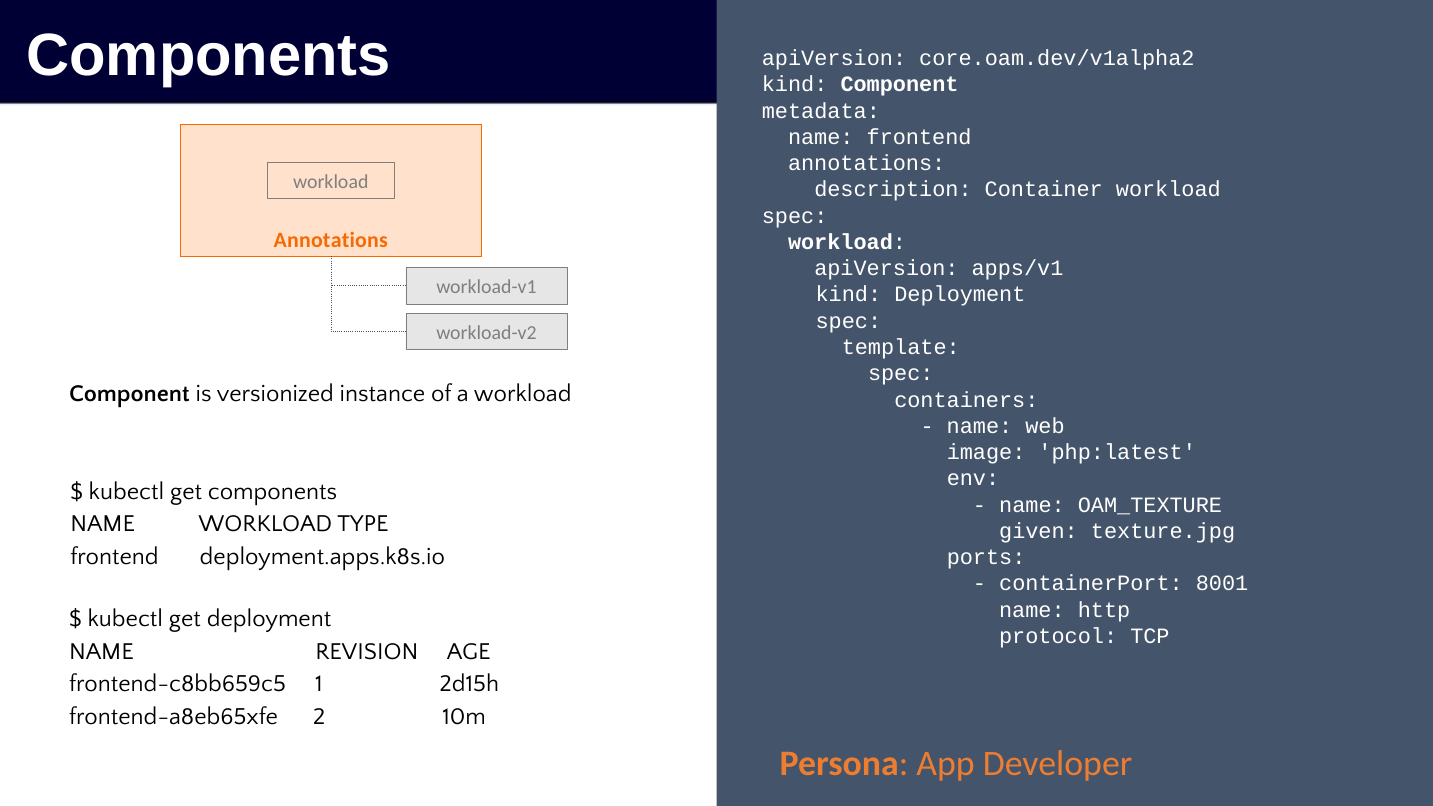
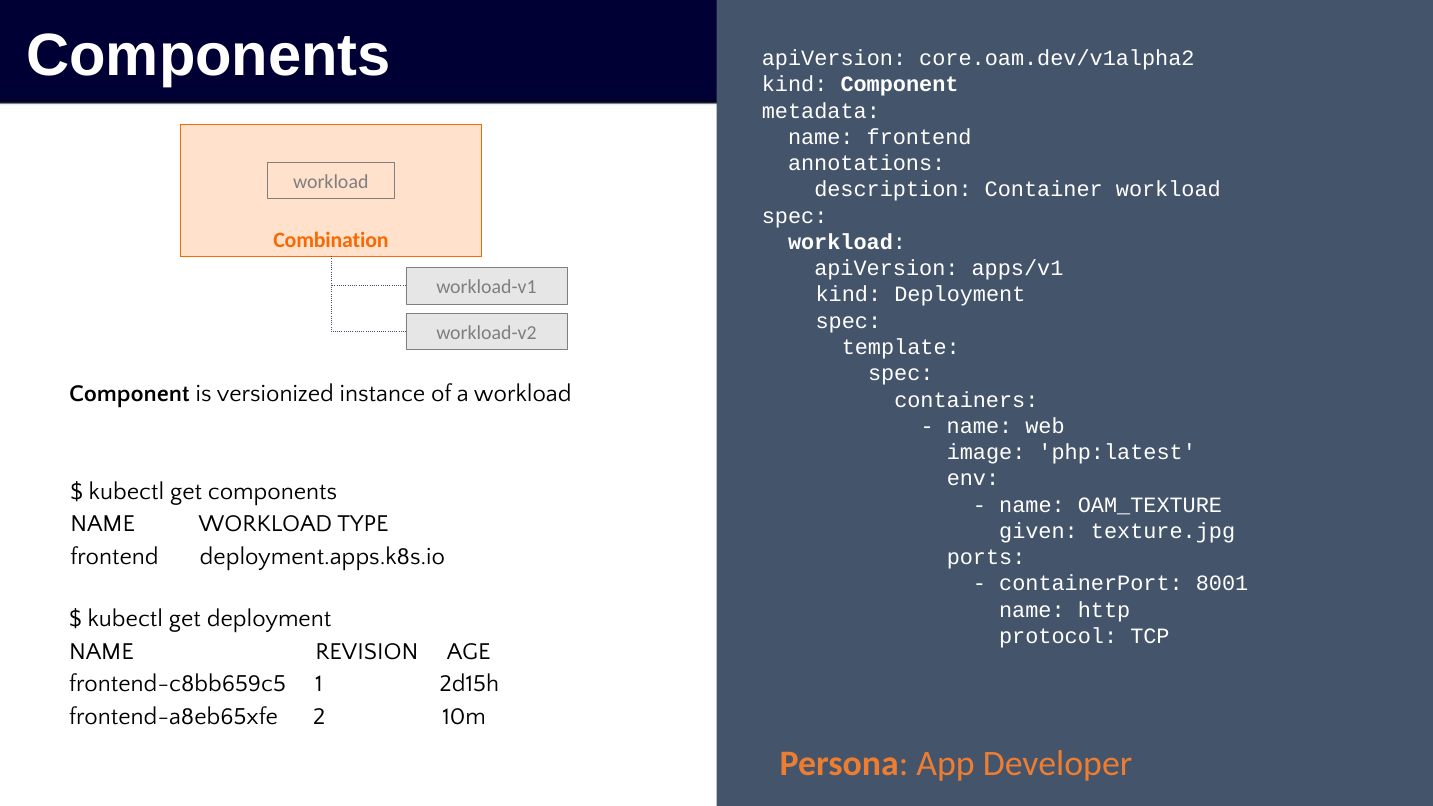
Annotations: Annotations -> Combination (331, 241)
